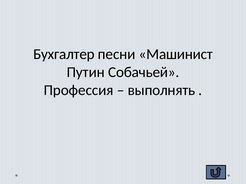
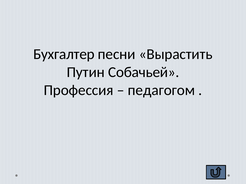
Машинист: Машинист -> Вырастить (176, 54)
выполнять: выполнять -> педагогом (161, 90)
